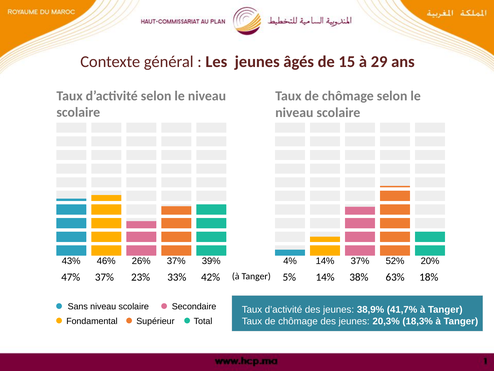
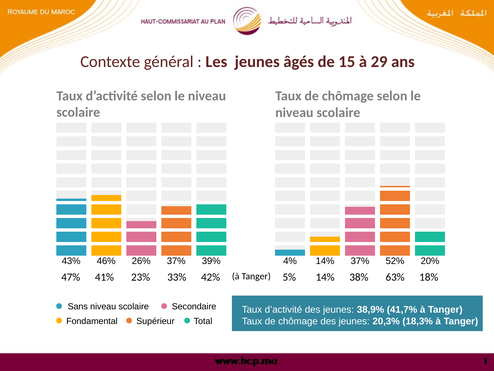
47% 37%: 37% -> 41% (104, 277)
